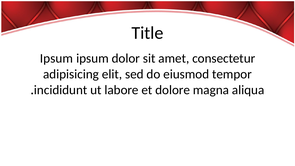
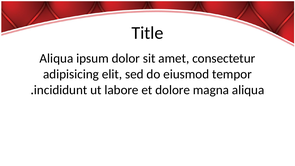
Ipsum: Ipsum -> Aliqua (56, 58)
